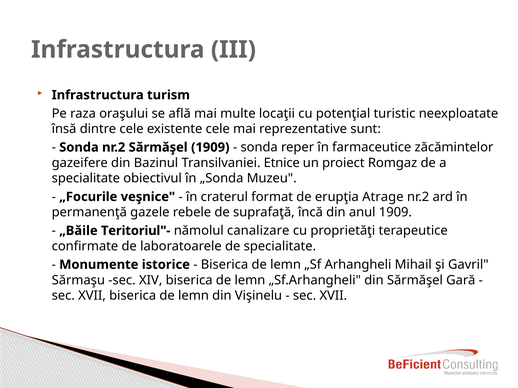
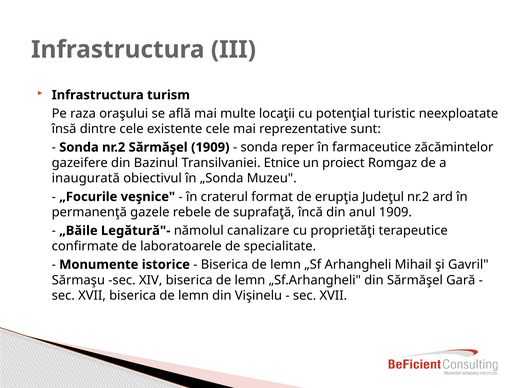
specialitate: specialitate -> inaugurată (86, 179)
Atrage: Atrage -> Judeţul (383, 197)
Teritoriul"-: Teritoriul"- -> Legătură"- (136, 231)
